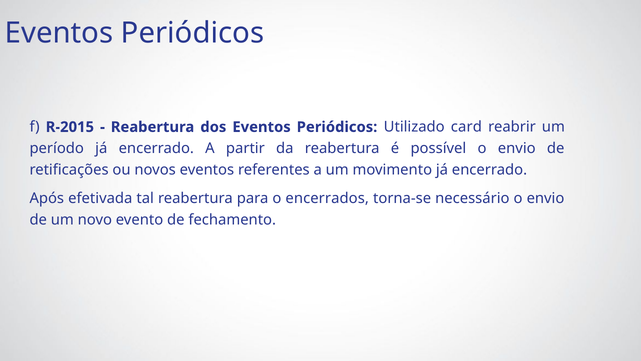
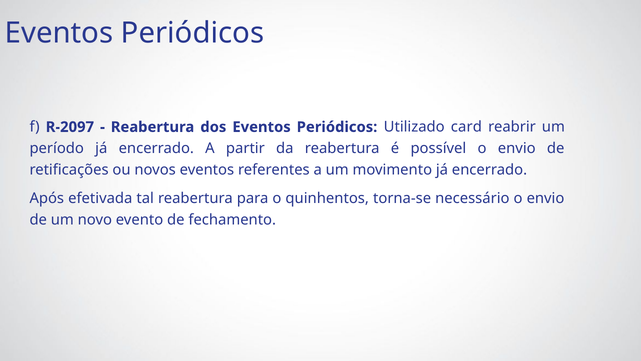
R-2015: R-2015 -> R-2097 (70, 127)
encerrados: encerrados -> quinhentos (327, 198)
